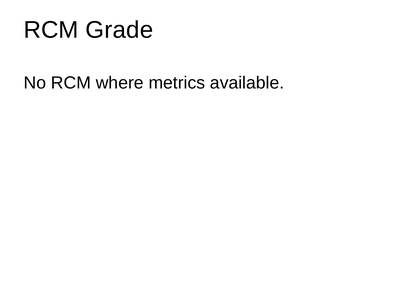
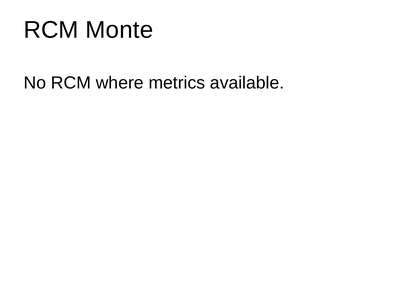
Grade: Grade -> Monte (119, 30)
